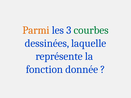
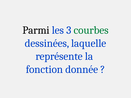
Parmi colour: orange -> black (36, 30)
